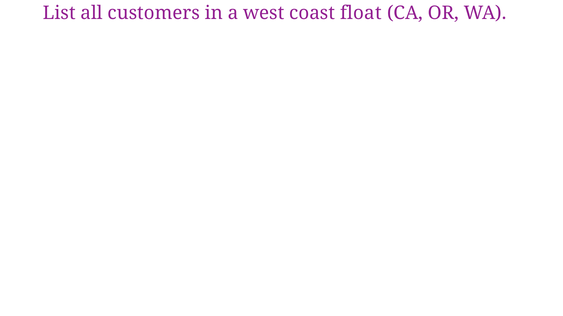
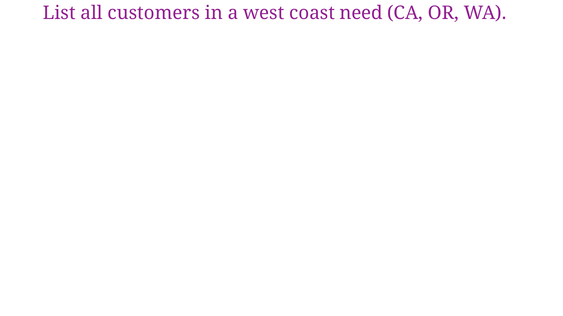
float: float -> need (361, 13)
